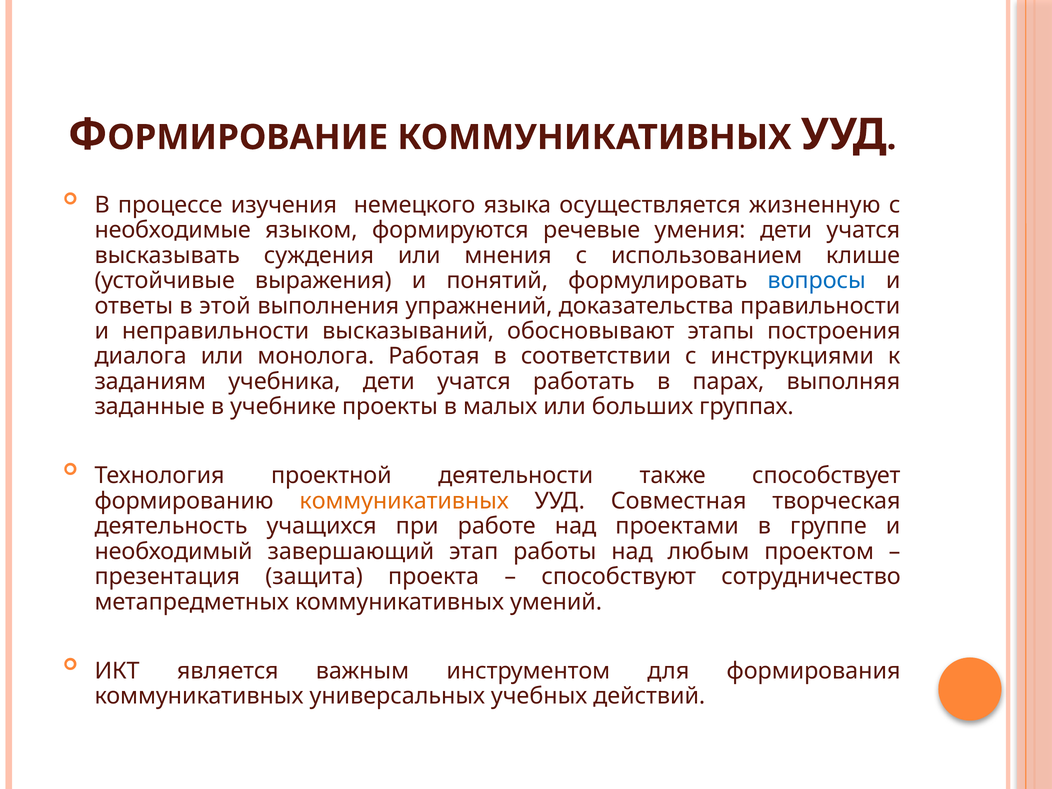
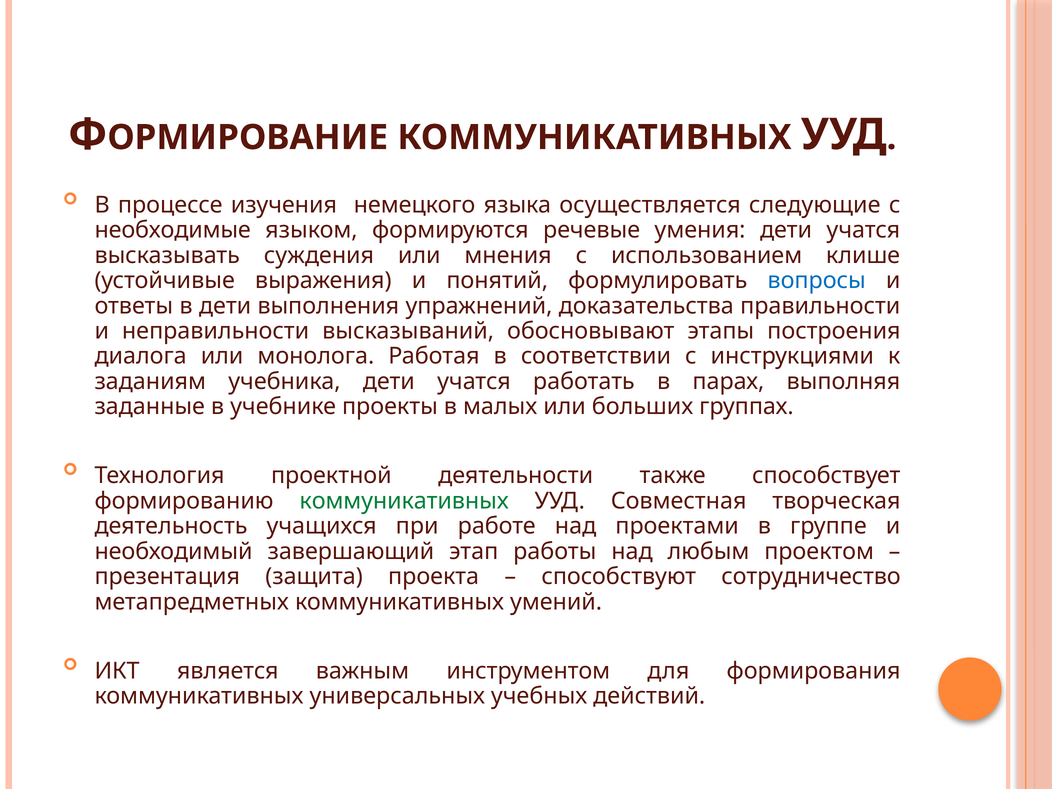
жизненную: жизненную -> следующие (815, 205)
в этой: этой -> дети (225, 306)
коммуникативных colour: orange -> green (404, 501)
